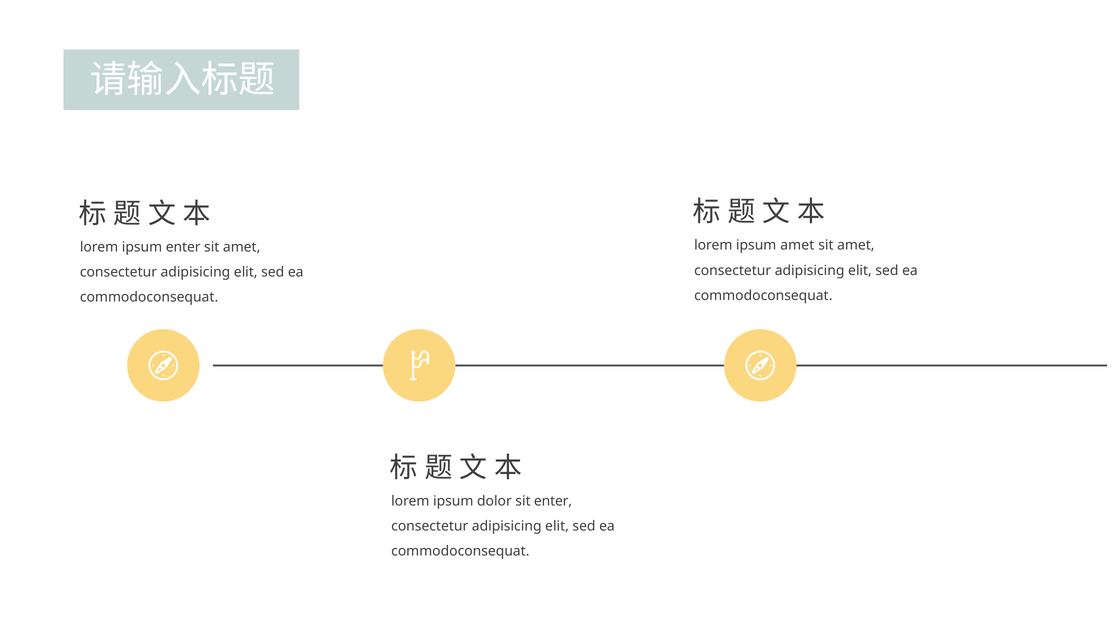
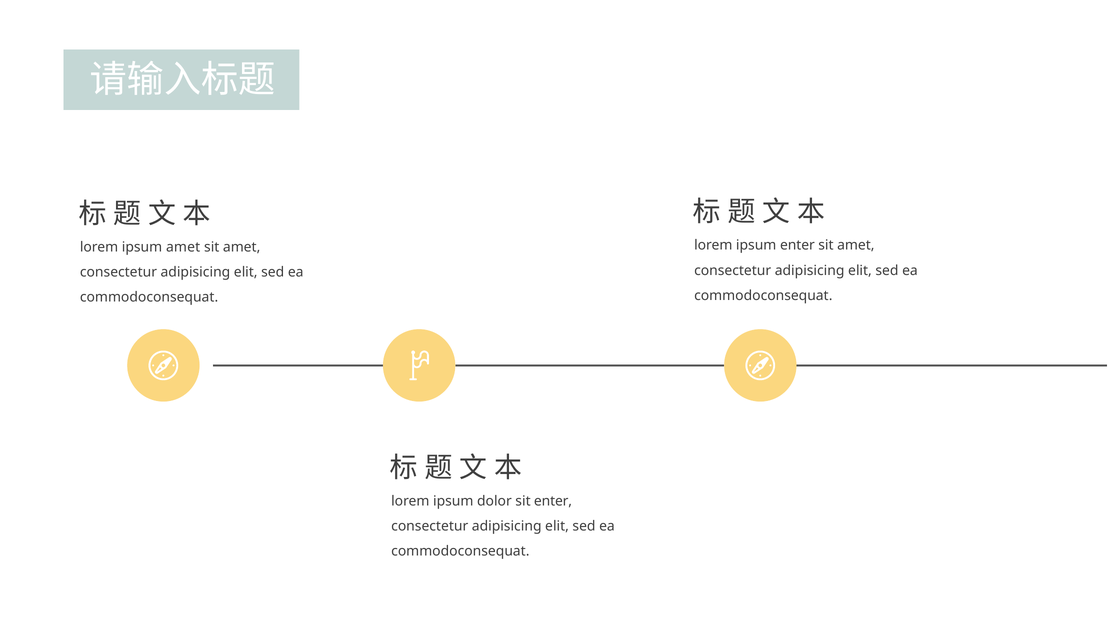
ipsum amet: amet -> enter (797, 245)
ipsum enter: enter -> amet (183, 247)
